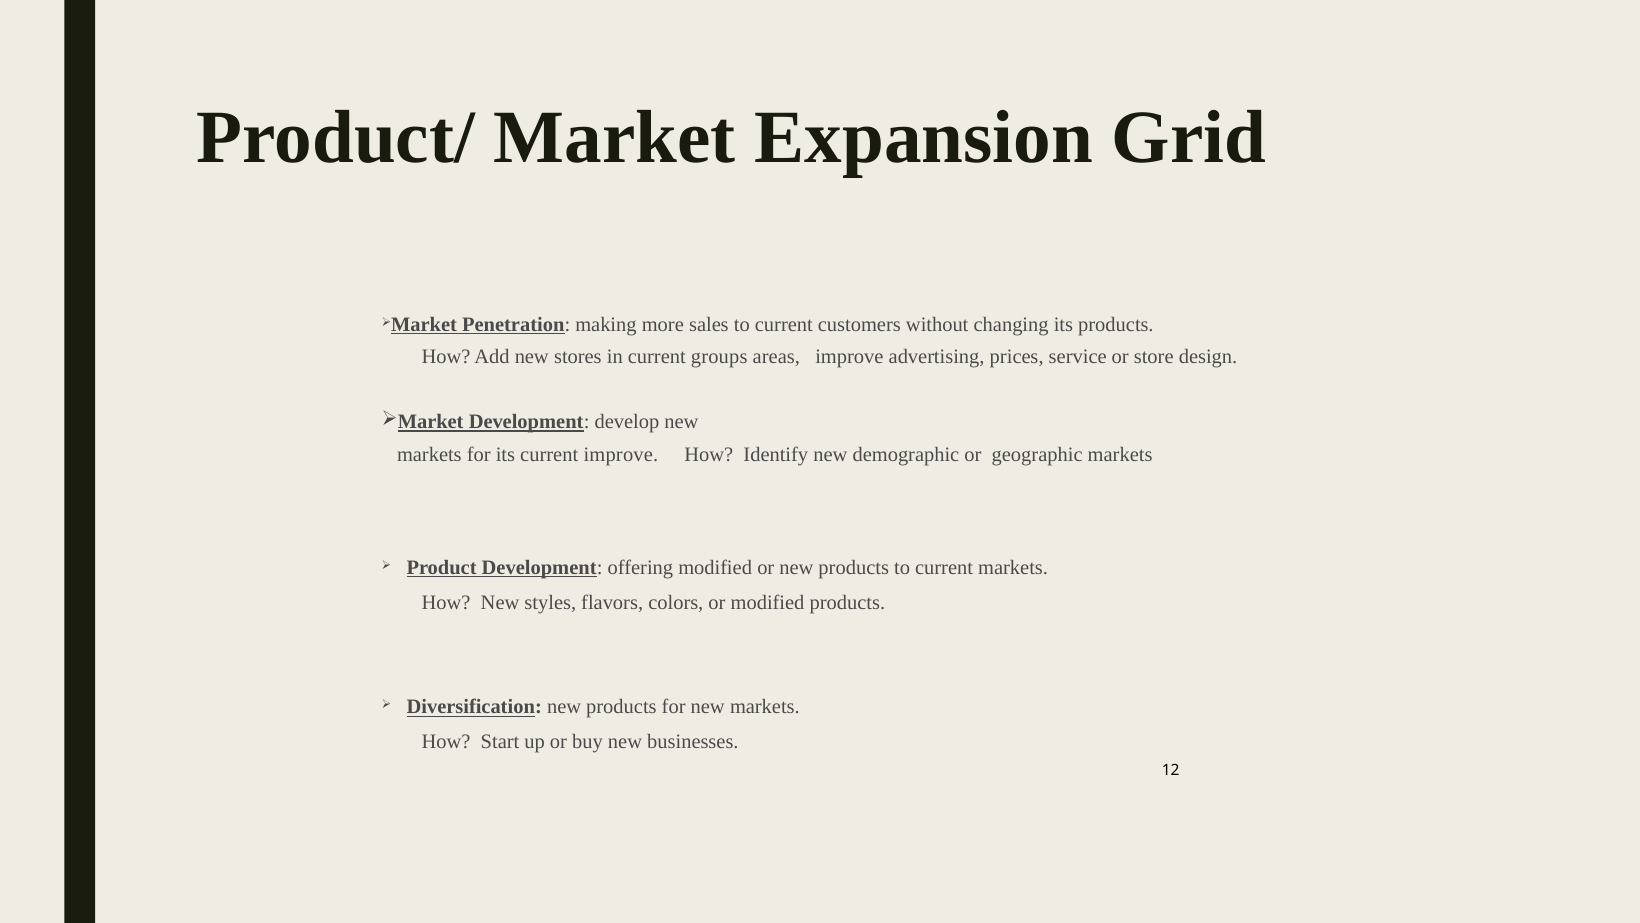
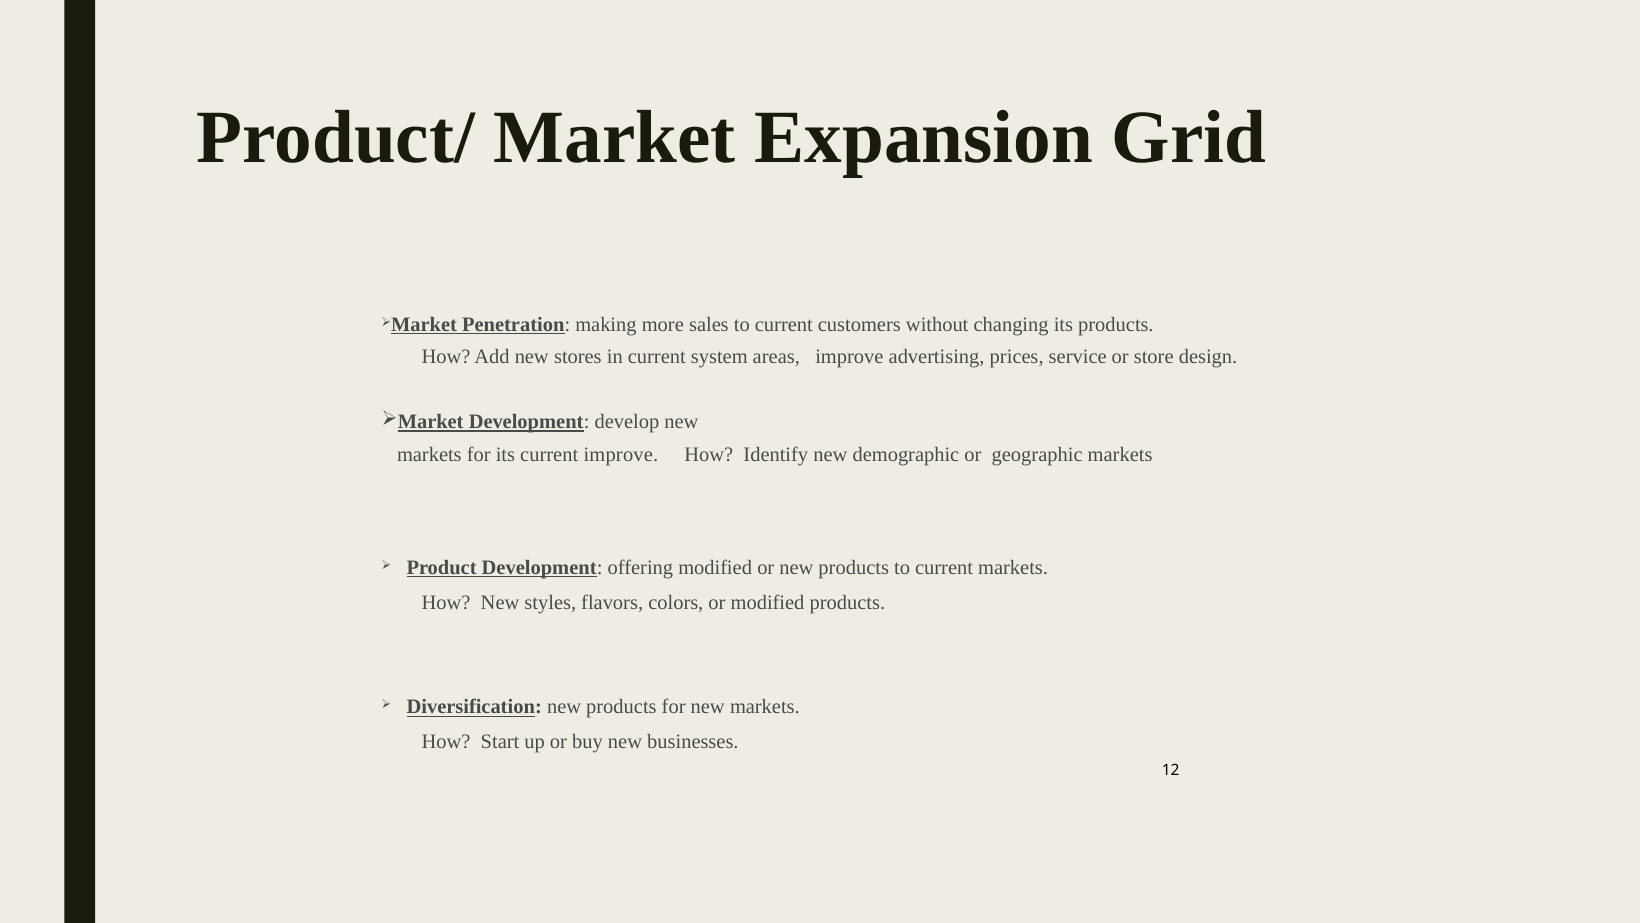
groups: groups -> system (719, 357)
